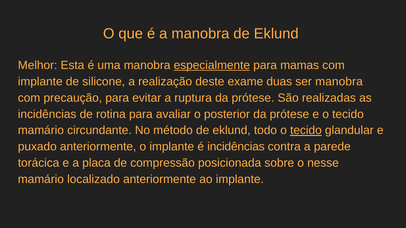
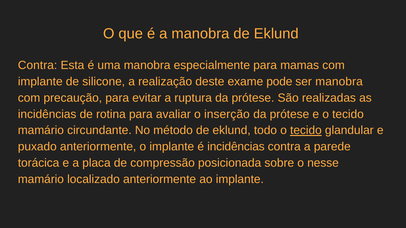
Melhor: Melhor -> Contra (38, 65)
especialmente underline: present -> none (212, 65)
duas: duas -> pode (279, 82)
posterior: posterior -> inserção (227, 114)
